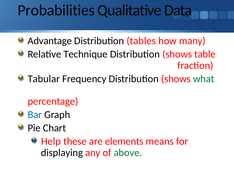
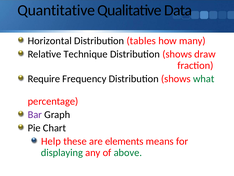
Probabilities: Probabilities -> Quantitative (56, 10)
Advantage: Advantage -> Horizontal (50, 41)
table: table -> draw (205, 54)
Tabular: Tabular -> Require (44, 79)
Bar colour: blue -> purple (35, 114)
displaying colour: black -> green (62, 152)
